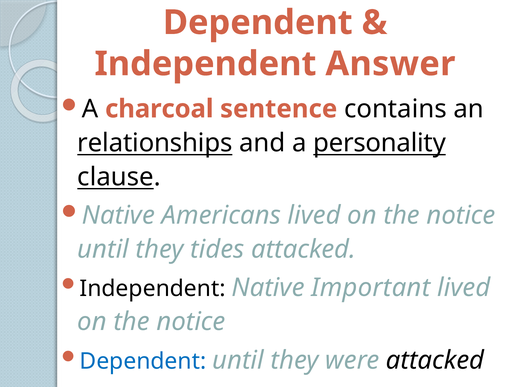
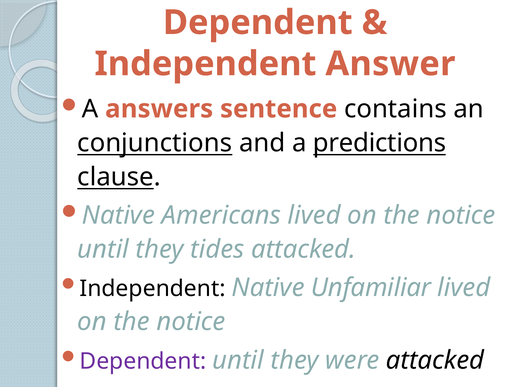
charcoal: charcoal -> answers (159, 109)
relationships: relationships -> conjunctions (155, 143)
personality: personality -> predictions (380, 143)
Important: Important -> Unfamiliar (371, 288)
Dependent colour: blue -> purple (143, 361)
